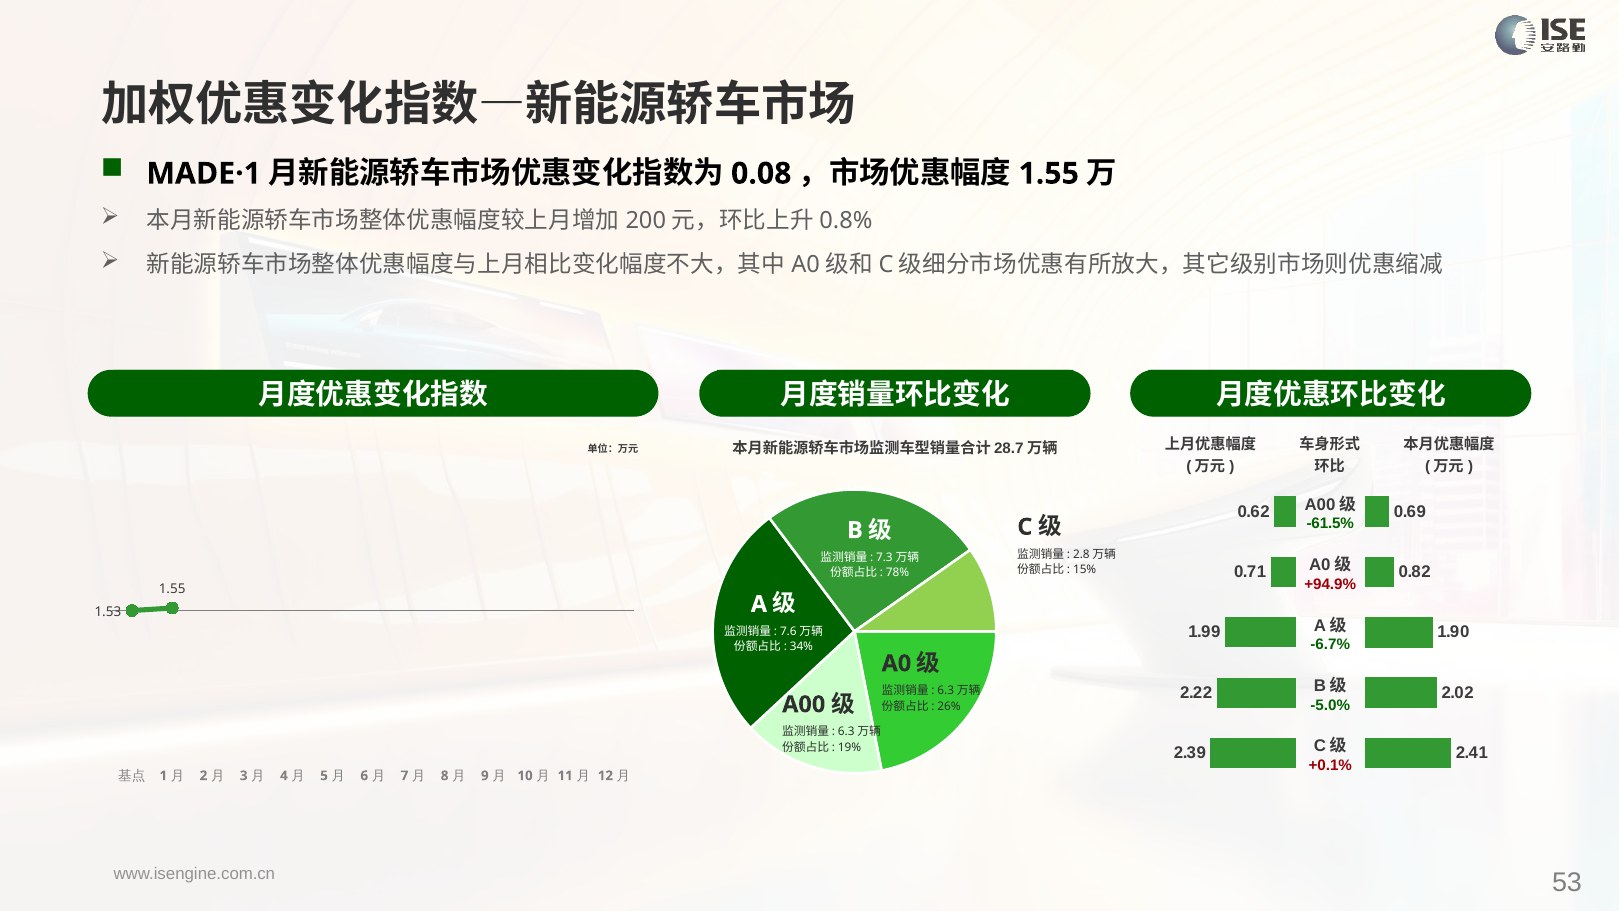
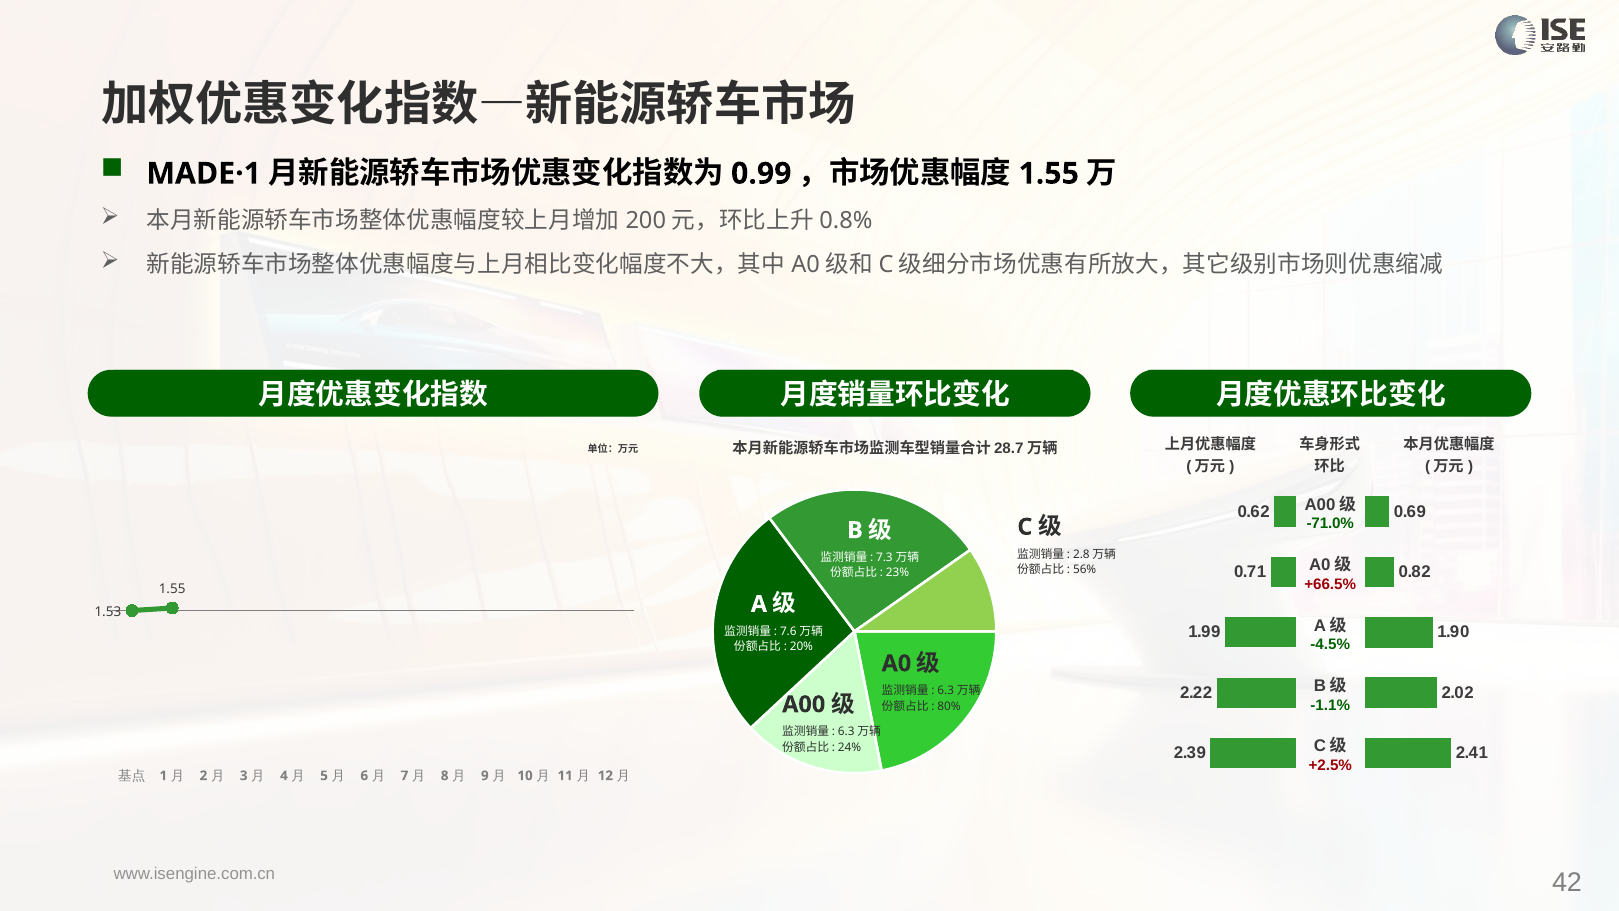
0.08: 0.08 -> 0.99 (761, 174)
-61.5%: -61.5% -> -71.0% (1330, 524)
15%: 15% -> 56% (1085, 569)
78%: 78% -> 23% (898, 573)
+94.9%: +94.9% -> +66.5% (1330, 584)
-6.7%: -6.7% -> -4.5% (1330, 644)
34%: 34% -> 20% (801, 647)
-5.0%: -5.0% -> -1.1% (1330, 705)
26%: 26% -> 80% (949, 706)
19%: 19% -> 24% (850, 747)
+0.1%: +0.1% -> +2.5% (1330, 765)
53: 53 -> 42 (1567, 882)
